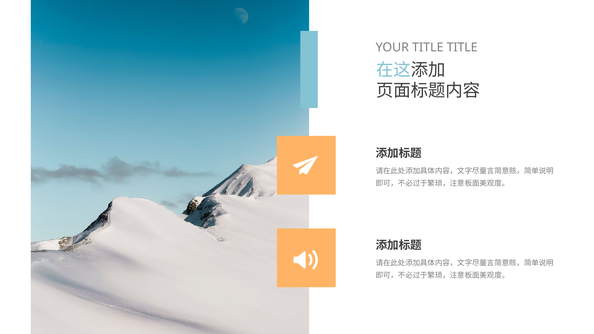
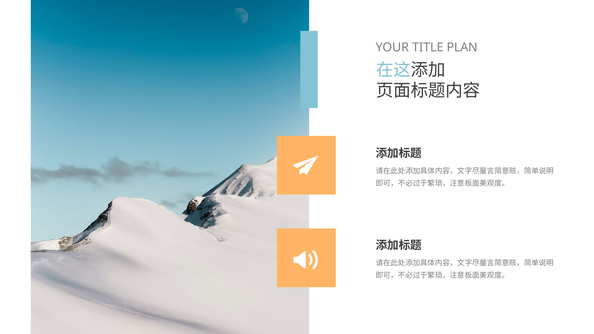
TITLE TITLE: TITLE -> PLAN (462, 47)
